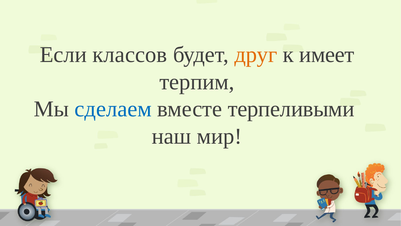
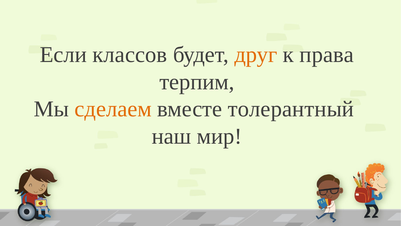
имеет: имеет -> права (327, 55)
сделаем colour: blue -> orange (113, 109)
терпеливыми: терпеливыми -> толерантный (291, 109)
